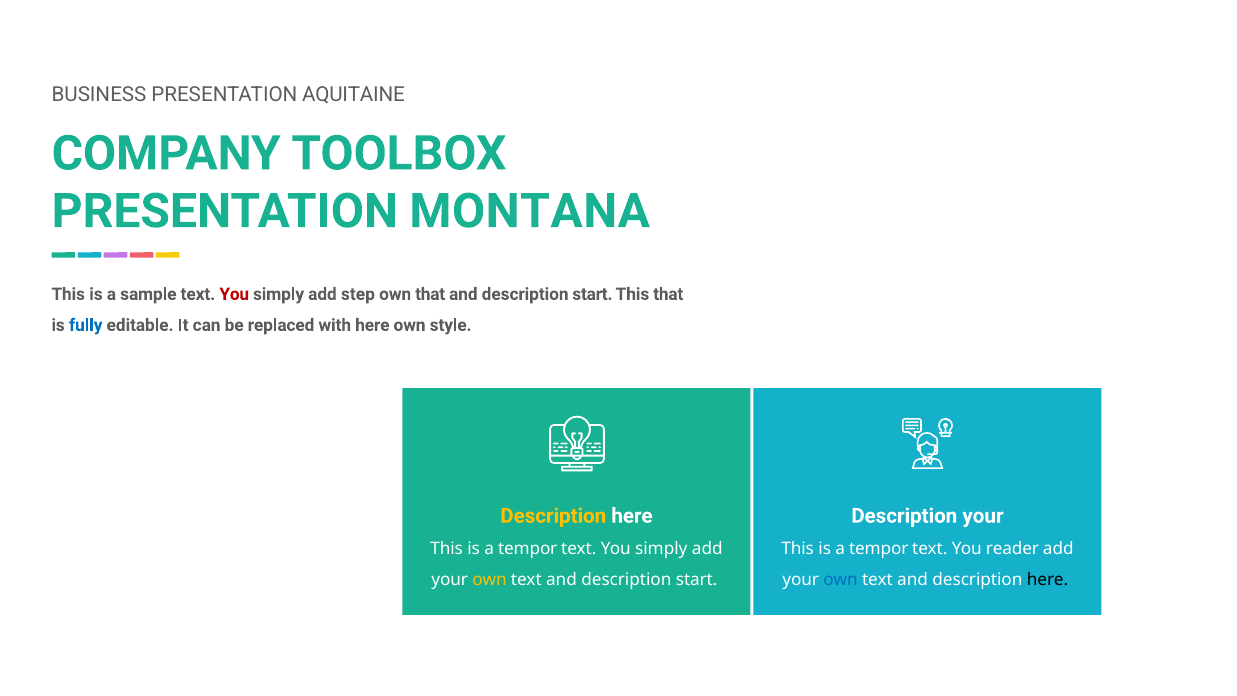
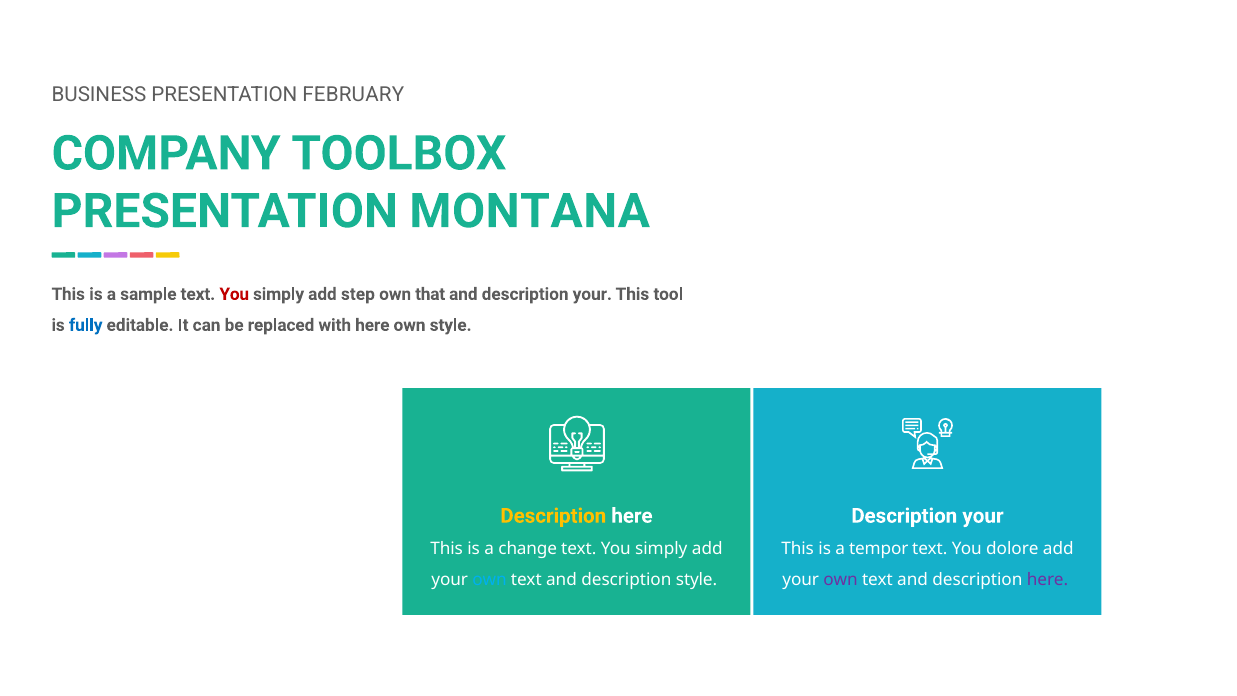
AQUITAINE: AQUITAINE -> FEBRUARY (353, 95)
start: start -> your (592, 294)
This that: that -> tool (668, 294)
tempor: tempor -> change (528, 549)
reader: reader -> dolore (1012, 549)
own colour: yellow -> light blue (490, 580)
text and description start: start -> style (697, 580)
own colour: blue -> purple (841, 580)
here colour: black -> purple (1048, 580)
